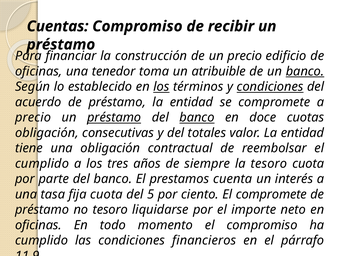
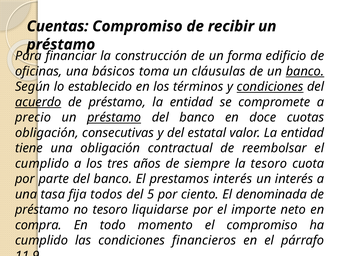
un precio: precio -> forma (245, 56)
tenedor: tenedor -> básicos (114, 71)
atribuible: atribuible -> cláusulas (219, 71)
los underline: present -> none (161, 87)
acuerdo underline: none -> present (38, 102)
banco underline: present -> none (197, 117)
totales: totales -> estatal (207, 133)
prestamos cuenta: cuenta -> interés (233, 179)
fija cuota: cuota -> todos (106, 194)
El compromete: compromete -> denominada (271, 194)
oficinas: oficinas -> compra (38, 225)
